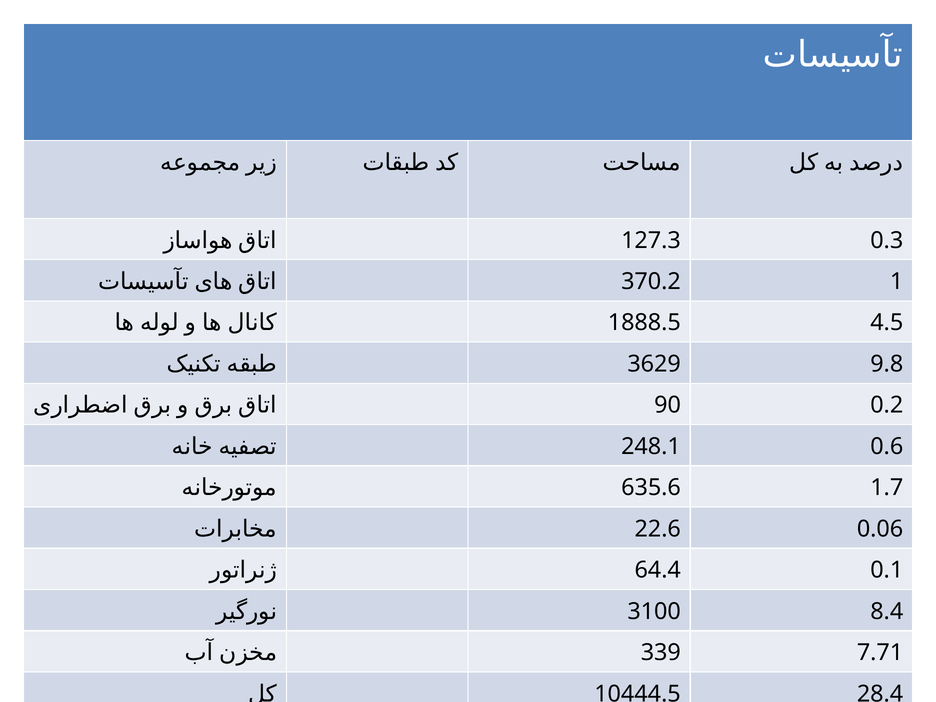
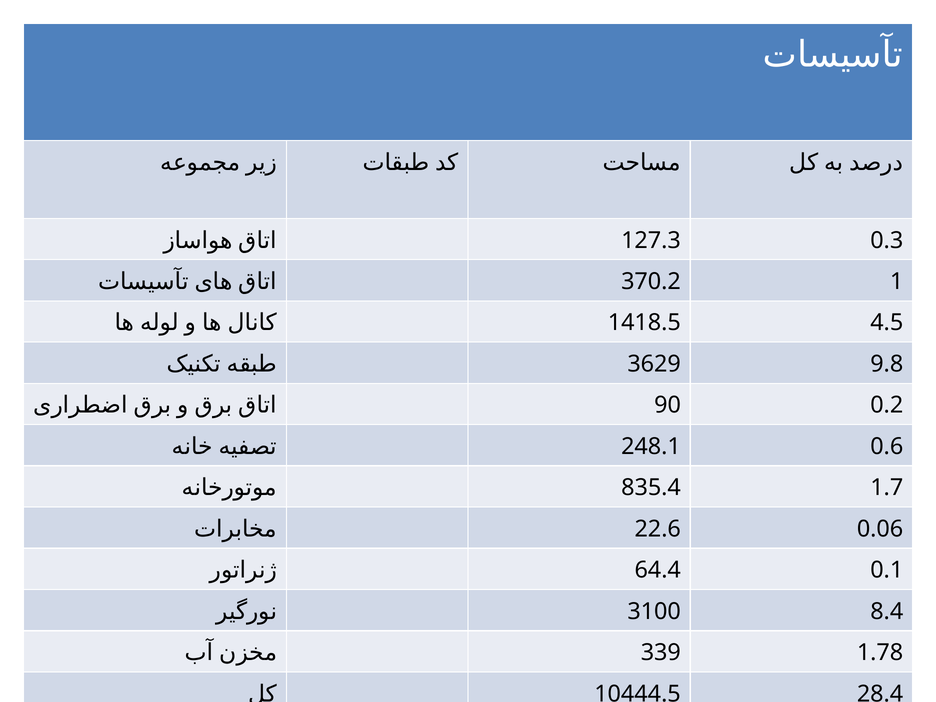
1888.5: 1888.5 -> 1418.5 (644, 323)
635.6: 635.6 -> 835.4 (651, 488)
7.71: 7.71 -> 1.78 (880, 653)
